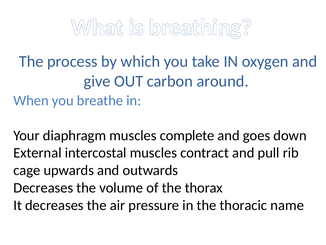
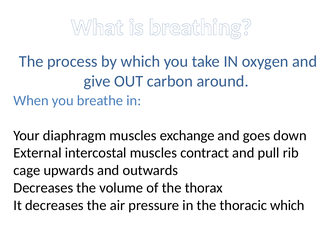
complete: complete -> exchange (187, 135)
thoracic name: name -> which (287, 205)
